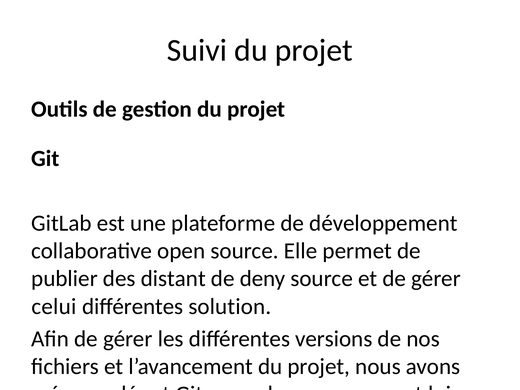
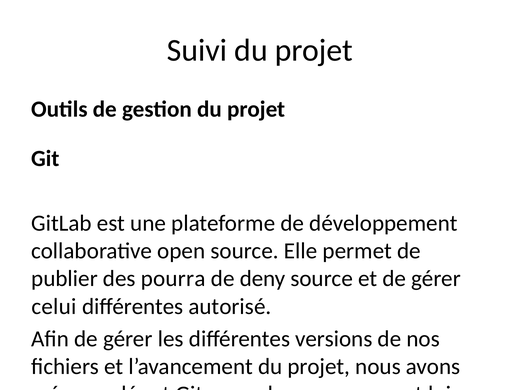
distant: distant -> pourra (173, 279)
solution: solution -> autorisé (230, 306)
